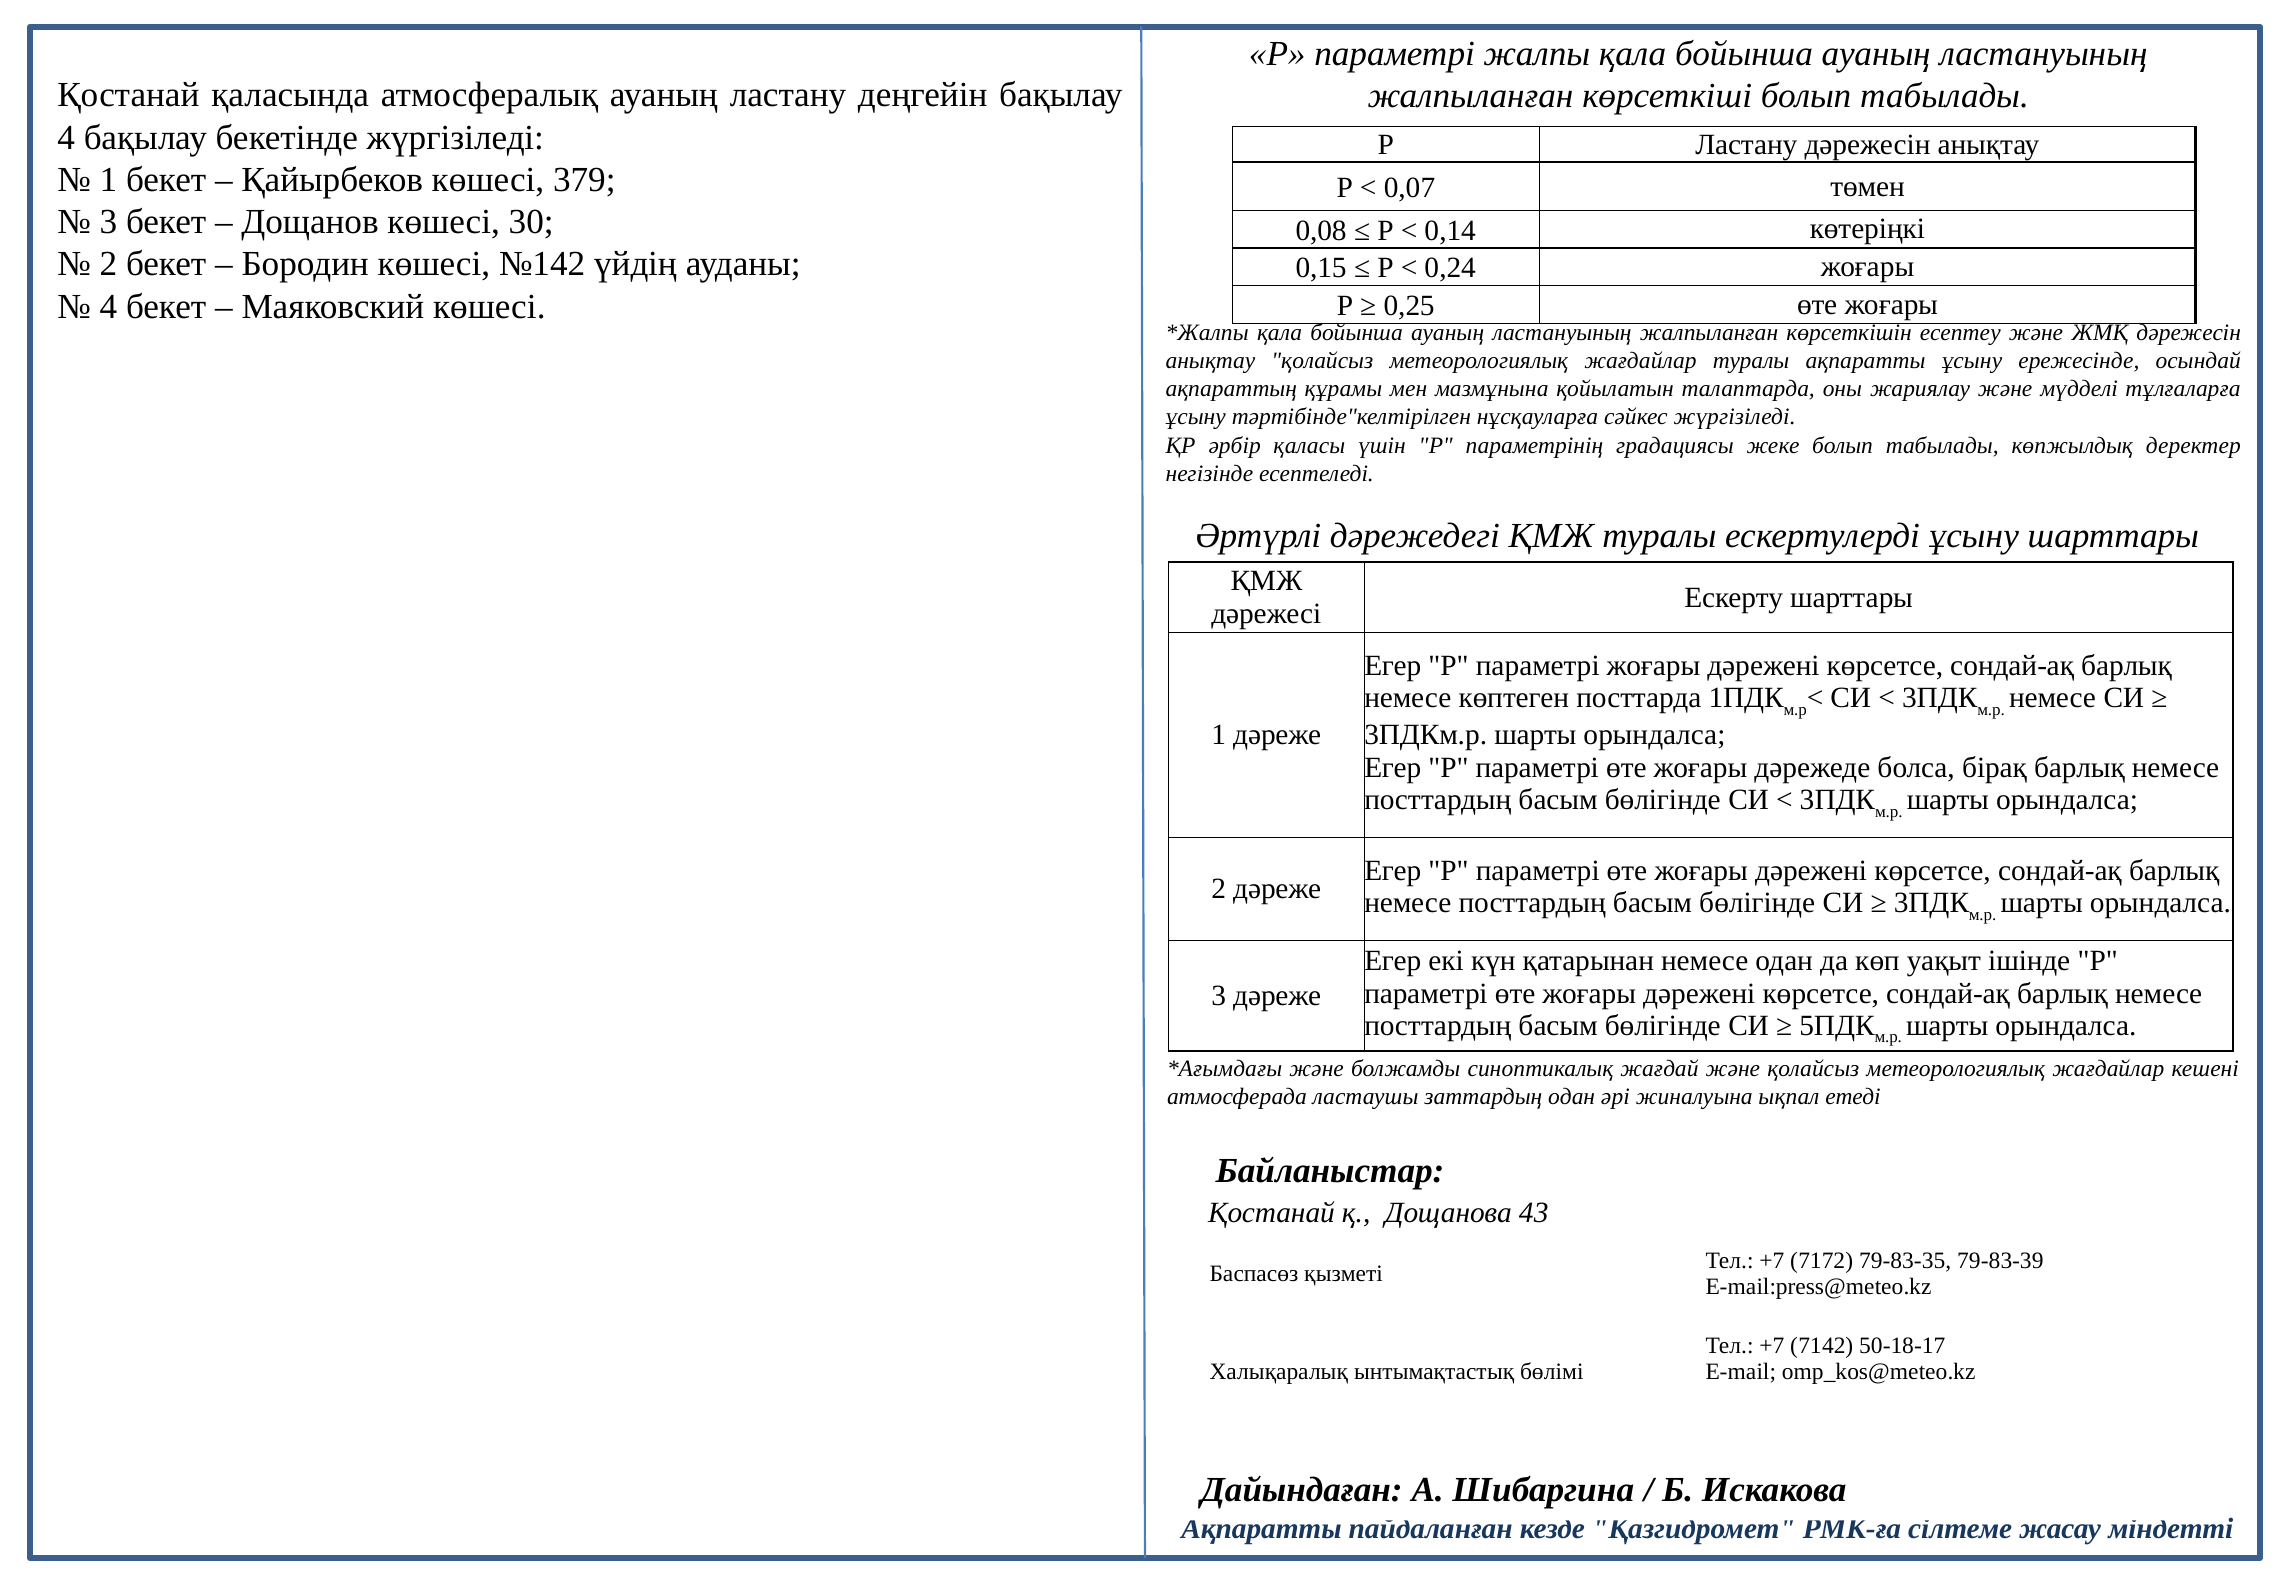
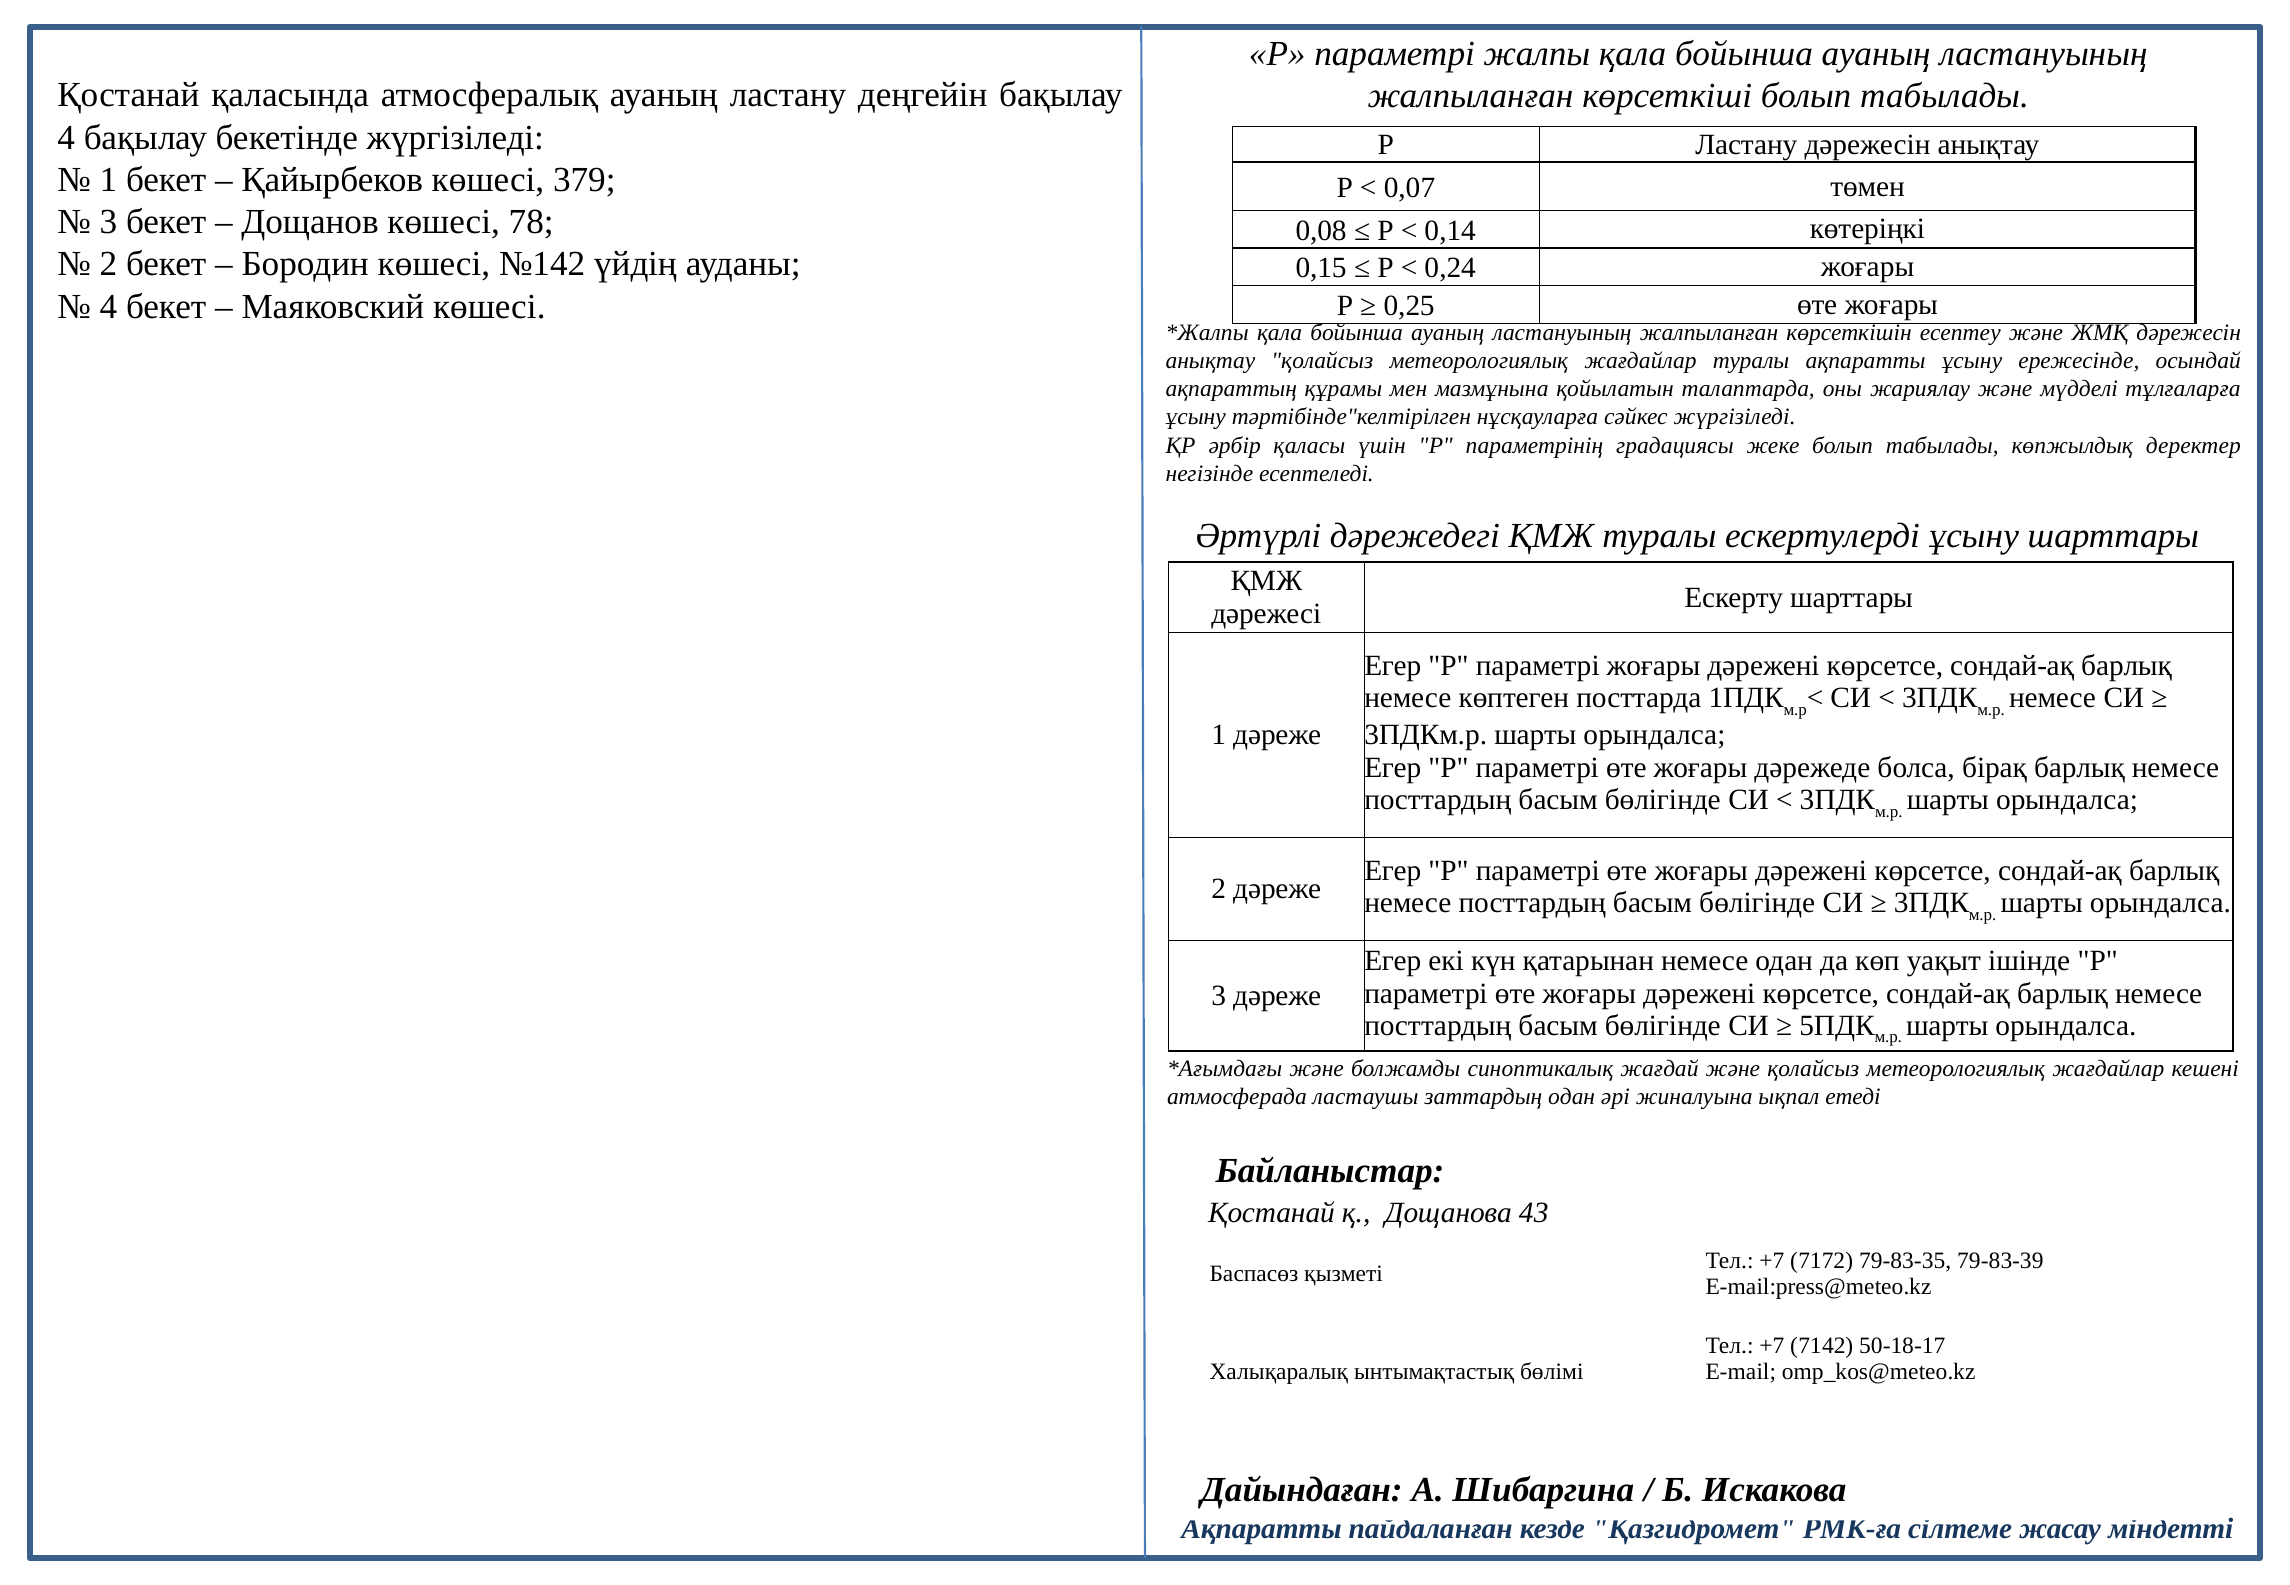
30: 30 -> 78 (531, 222)
